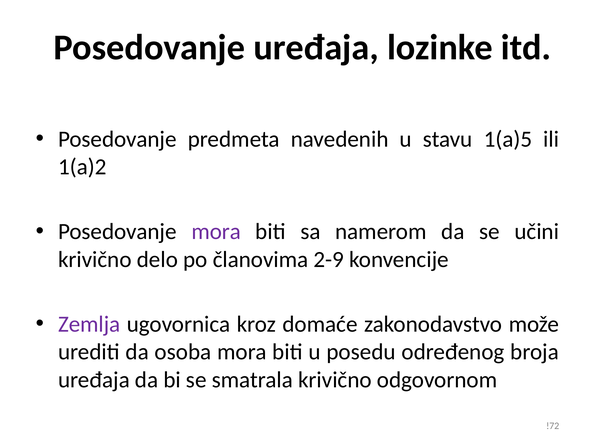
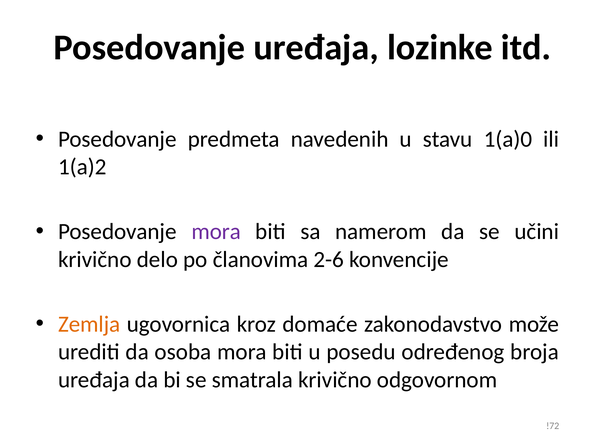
1(a)5: 1(a)5 -> 1(a)0 (508, 139)
2-9: 2-9 -> 2-6 (329, 260)
Zemlja colour: purple -> orange (89, 324)
